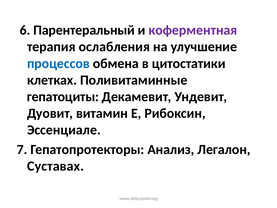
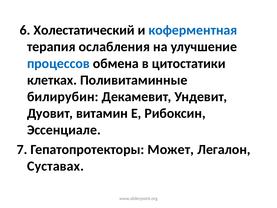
Парентеральный: Парентеральный -> Холестатический (84, 30)
коферментная colour: purple -> blue (193, 30)
гепатоциты: гепатоциты -> билирубин (63, 97)
Анализ: Анализ -> Может (171, 149)
